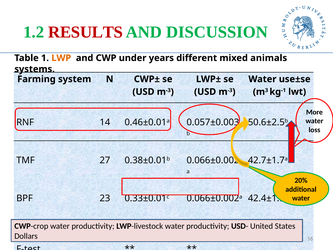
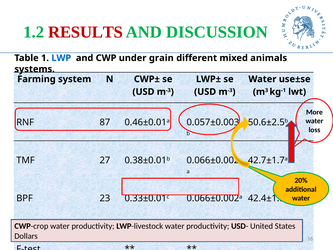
LWP colour: orange -> blue (61, 58)
years: years -> grain (161, 58)
14: 14 -> 87 (105, 122)
